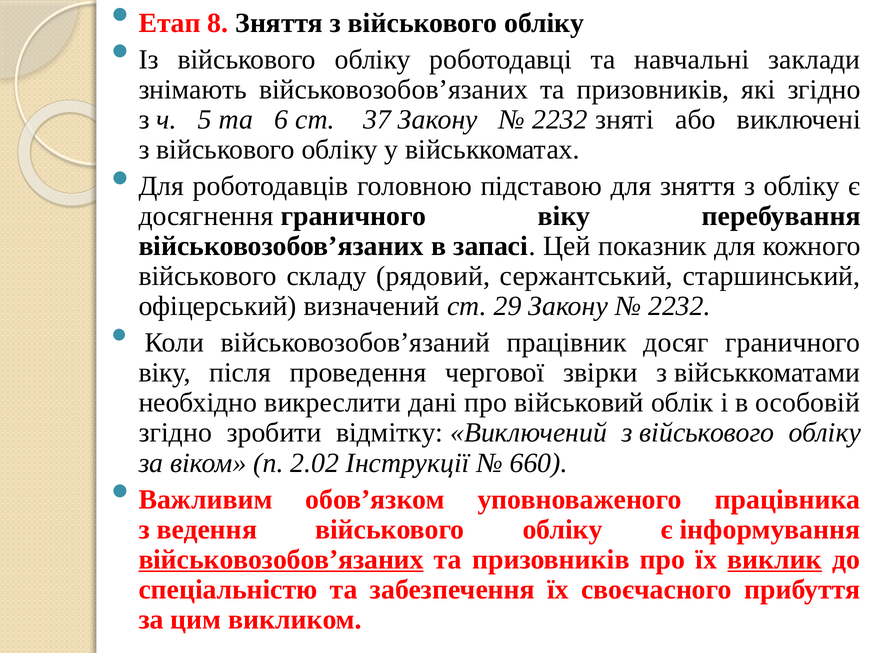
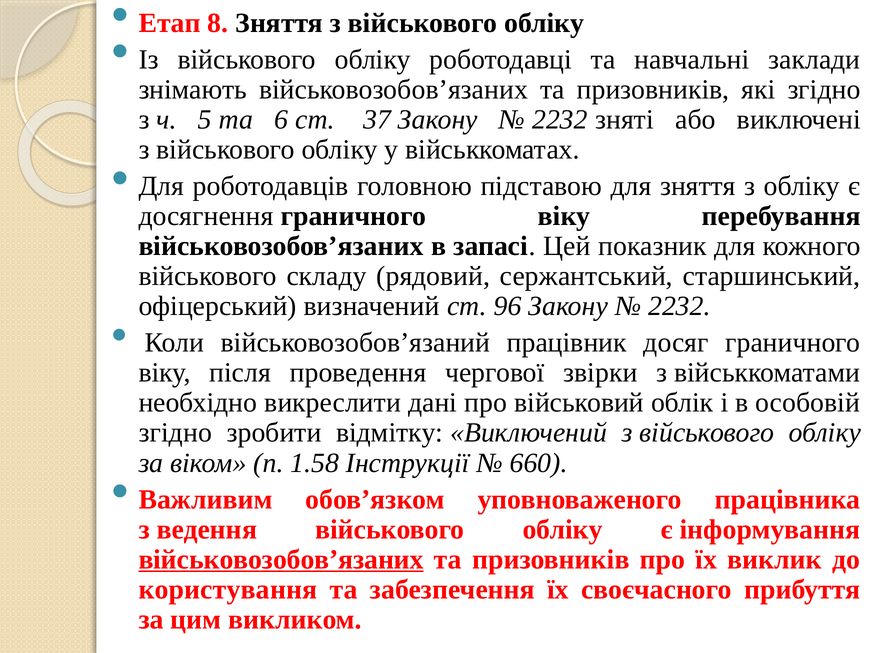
29: 29 -> 96 (508, 306)
2.02: 2.02 -> 1.58 (315, 462)
виклик underline: present -> none (775, 559)
спеціальністю: спеціальністю -> користування (228, 589)
